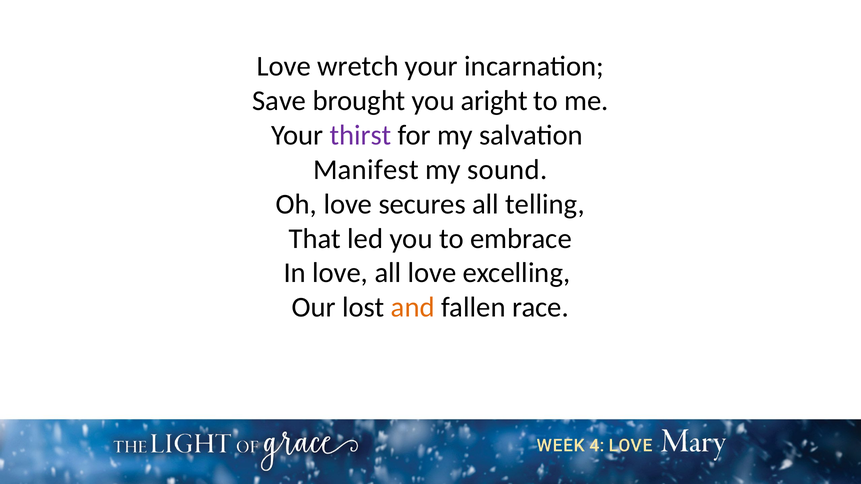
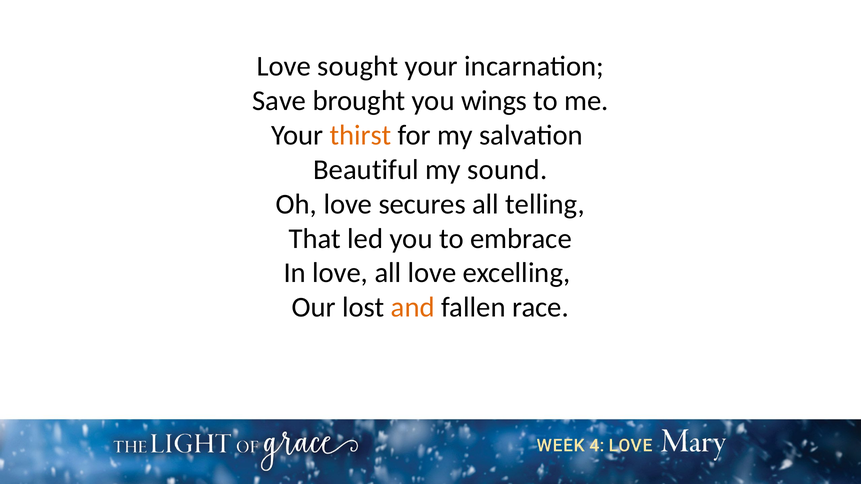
wretch: wretch -> sought (358, 67)
aright: aright -> wings (494, 101)
thirst colour: purple -> orange (361, 135)
Manifest: Manifest -> Beautiful (366, 170)
